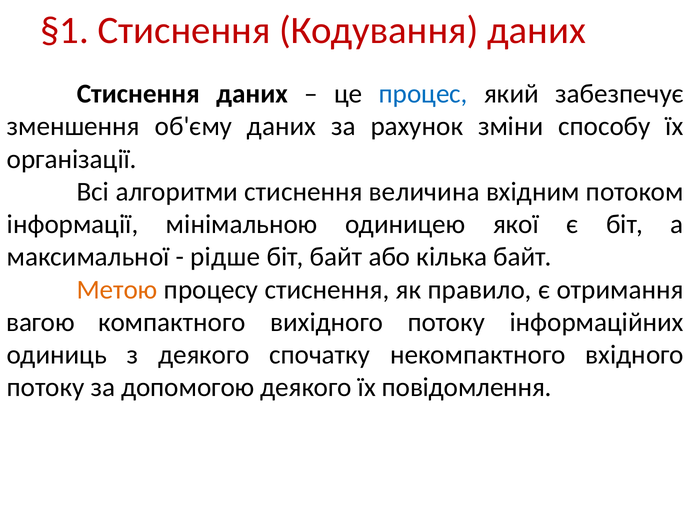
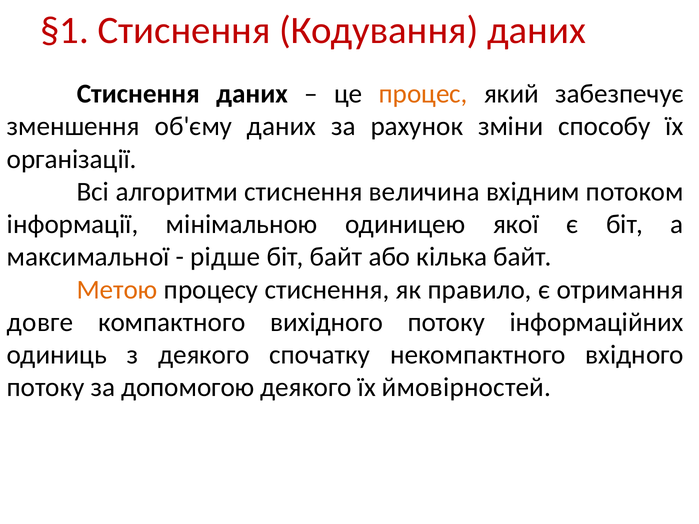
процес colour: blue -> orange (423, 94)
вагою: вагою -> довге (40, 322)
повідомлення: повідомлення -> ймовірностей (467, 388)
